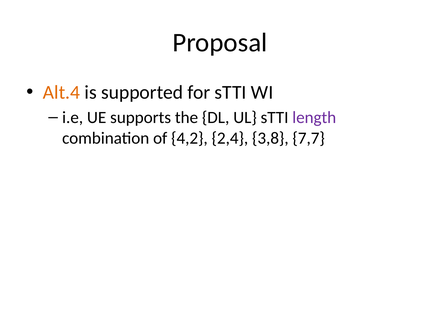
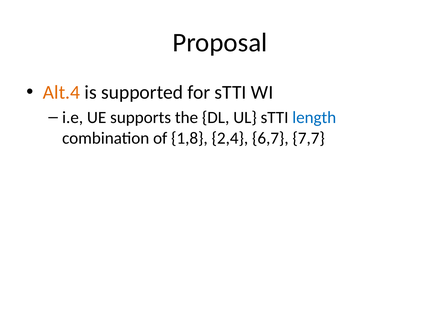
length colour: purple -> blue (314, 118)
4,2: 4,2 -> 1,8 (189, 138)
3,8: 3,8 -> 6,7 (270, 138)
